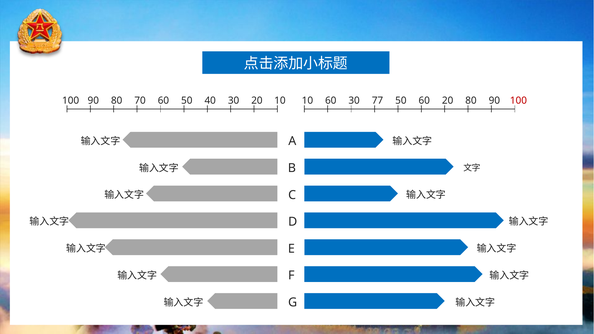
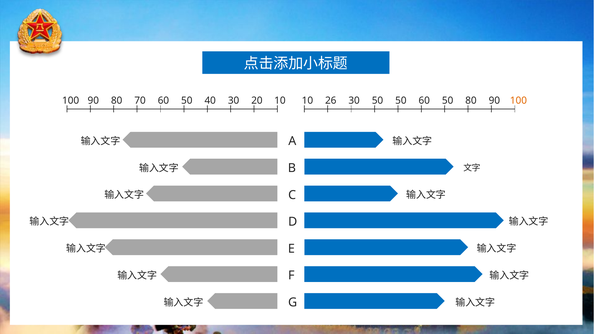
10 60: 60 -> 26 (331, 100)
30 77: 77 -> 50 (377, 100)
60 20: 20 -> 50 (448, 100)
100 colour: red -> orange (518, 100)
